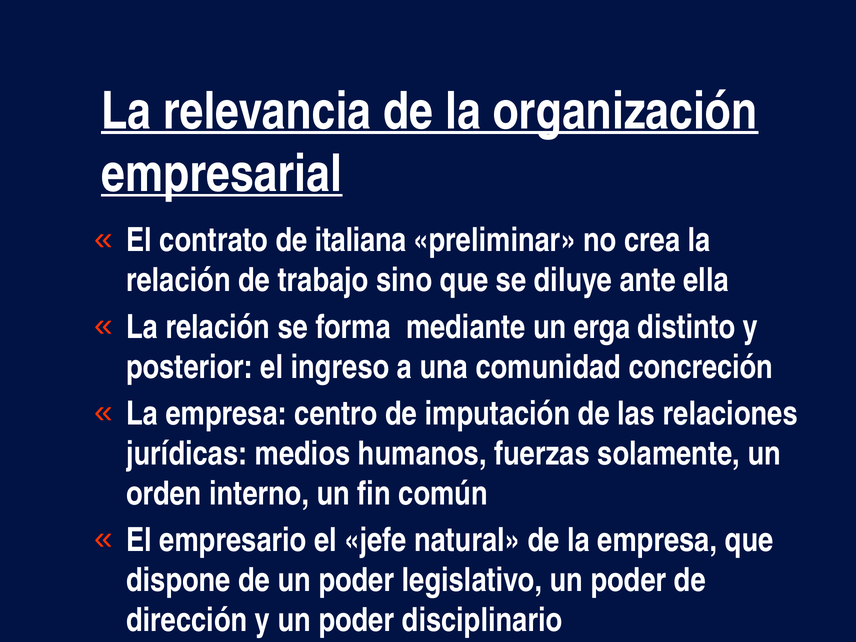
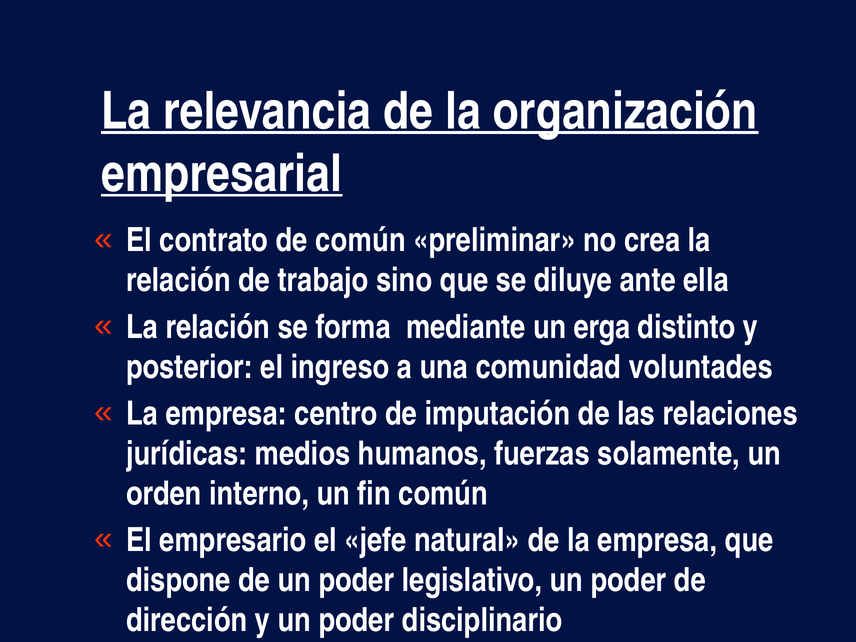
de italiana: italiana -> común (360, 240)
concreción: concreción -> voluntades (701, 367)
